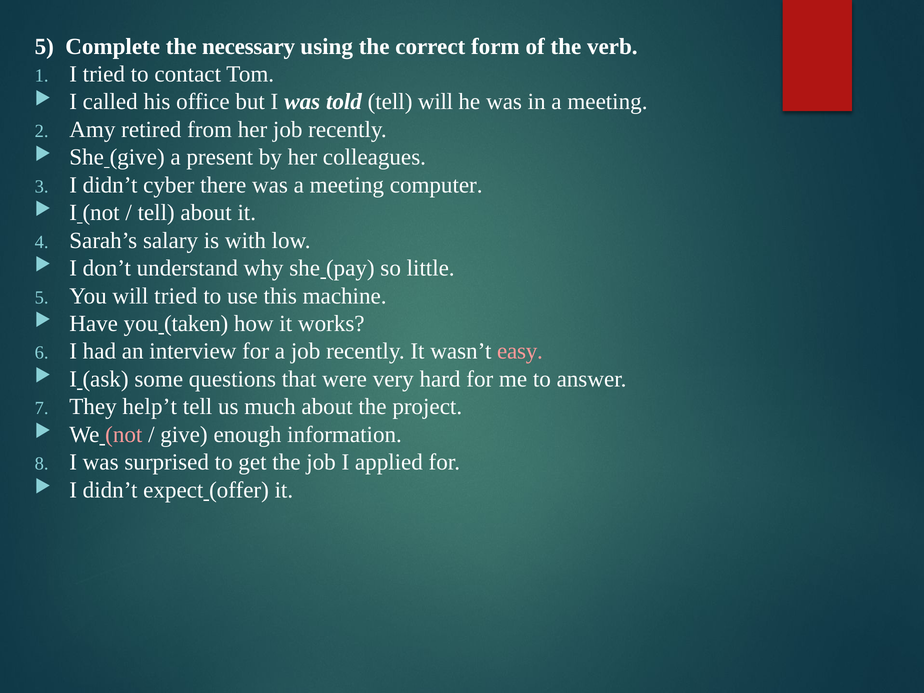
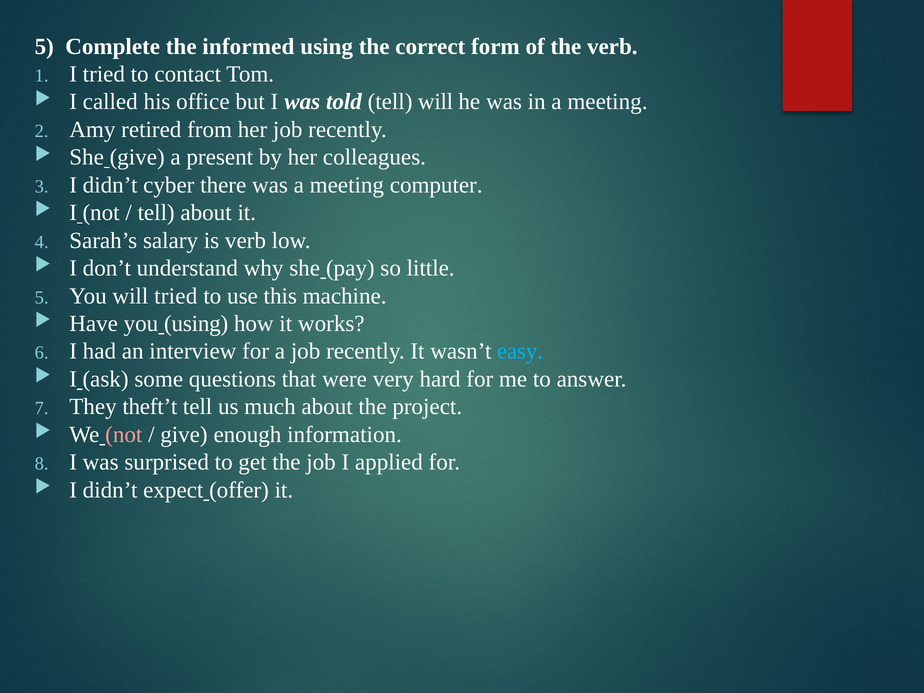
necessary: necessary -> informed (248, 46)
is with: with -> verb (245, 240)
you taken: taken -> using (196, 324)
easy colour: pink -> light blue (520, 351)
help’t: help’t -> theft’t (150, 407)
